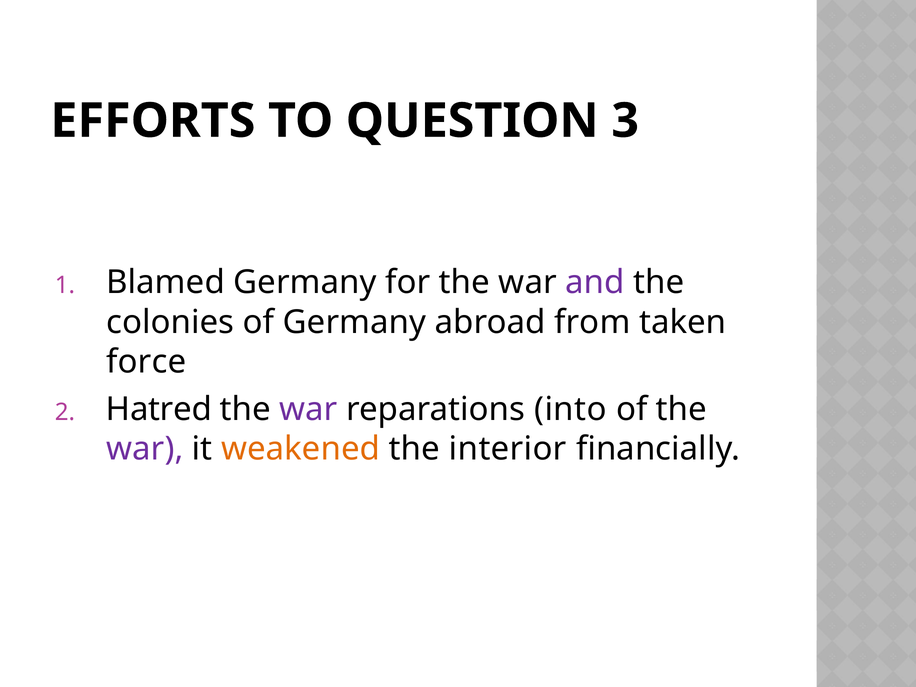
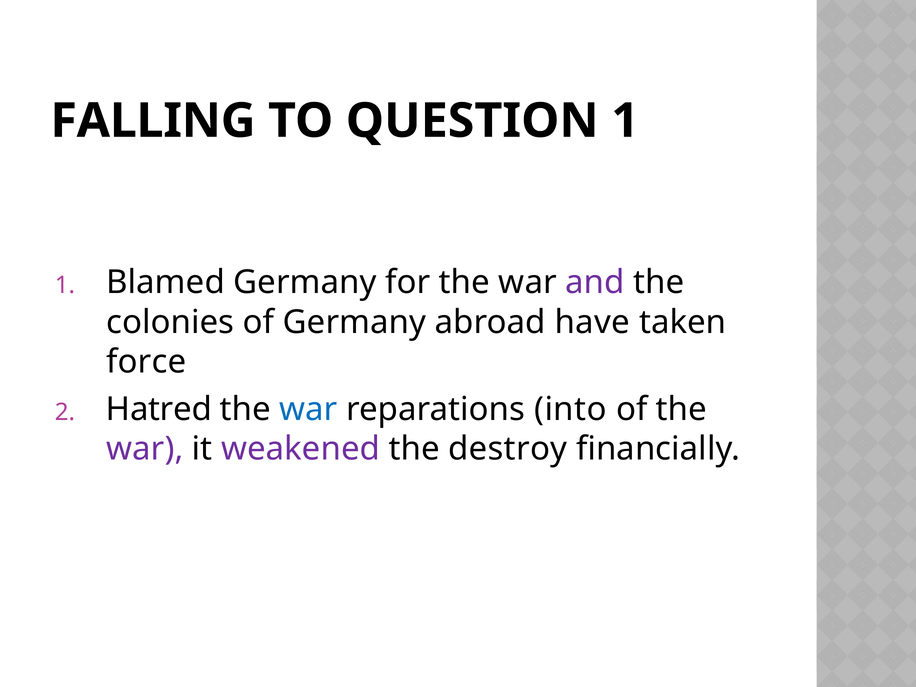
EFFORTS: EFFORTS -> FALLING (153, 121)
QUESTION 3: 3 -> 1 (625, 121)
from: from -> have (592, 322)
war colour: purple -> blue (308, 409)
weakened colour: orange -> purple (301, 449)
interior: interior -> destroy (508, 449)
